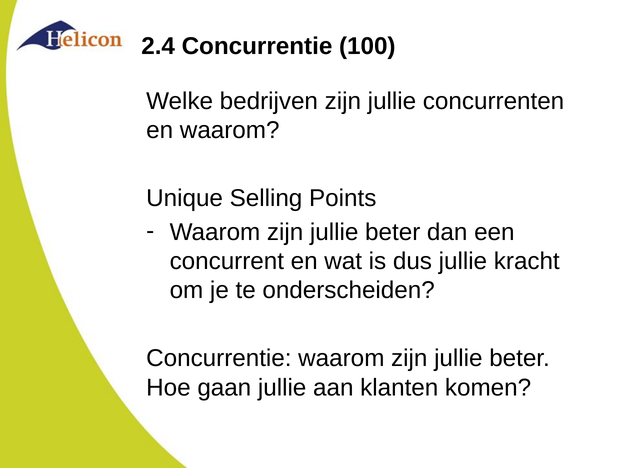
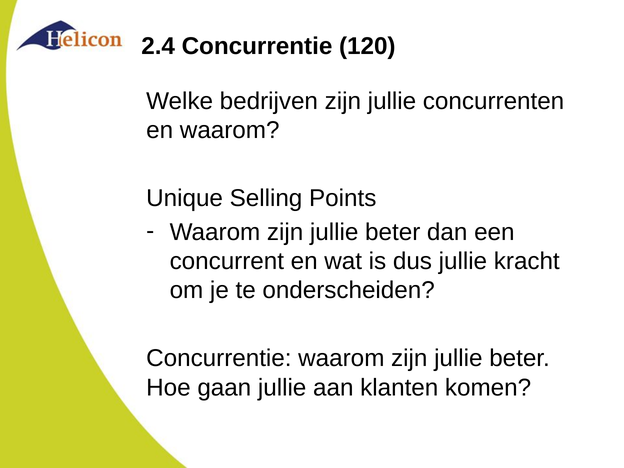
100: 100 -> 120 (367, 46)
